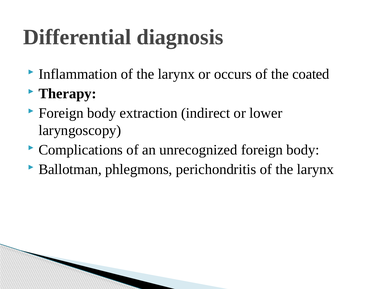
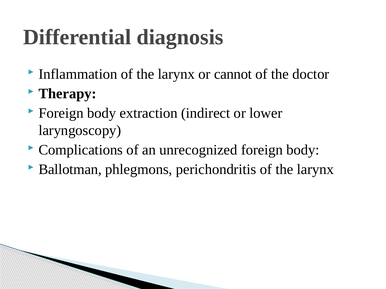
occurs: occurs -> cannot (233, 74)
coated: coated -> doctor (311, 74)
